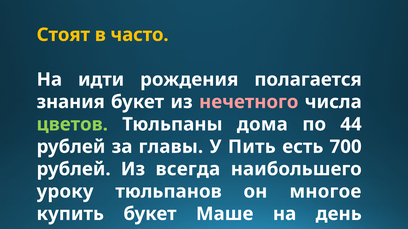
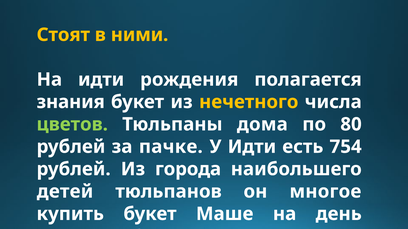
часто: часто -> ними (140, 35)
нечетного colour: pink -> yellow (249, 102)
44: 44 -> 80 (351, 125)
главы: главы -> пачке (171, 147)
У Пить: Пить -> Идти (252, 147)
700: 700 -> 754 (346, 147)
всегда: всегда -> города (188, 169)
уроку: уроку -> детей (65, 192)
